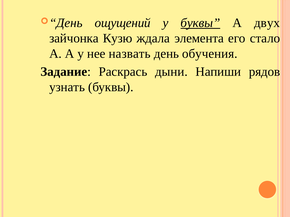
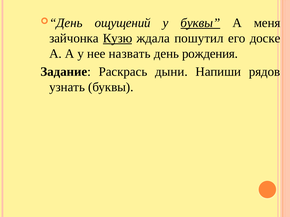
двух: двух -> меня (267, 23)
Кузю underline: none -> present (118, 38)
элемента: элемента -> пошутил (199, 38)
стало: стало -> доске (265, 38)
обучения: обучения -> рождения (210, 54)
